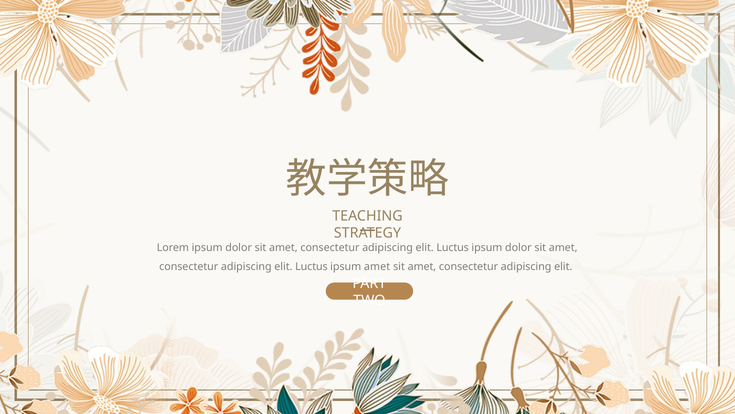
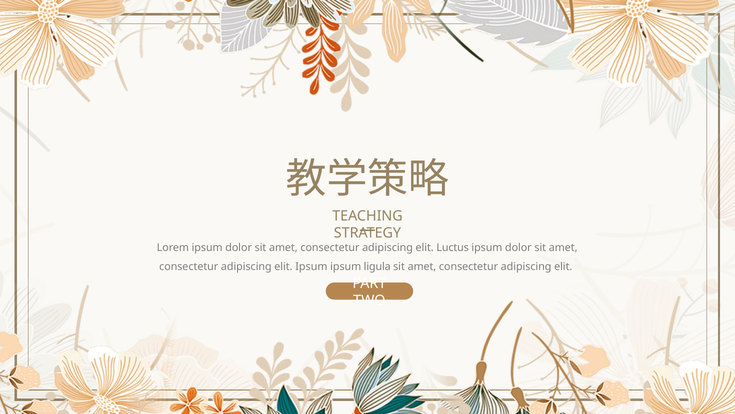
Luctus: Luctus -> Ipsum (311, 267)
ipsum amet: amet -> ligula (377, 267)
